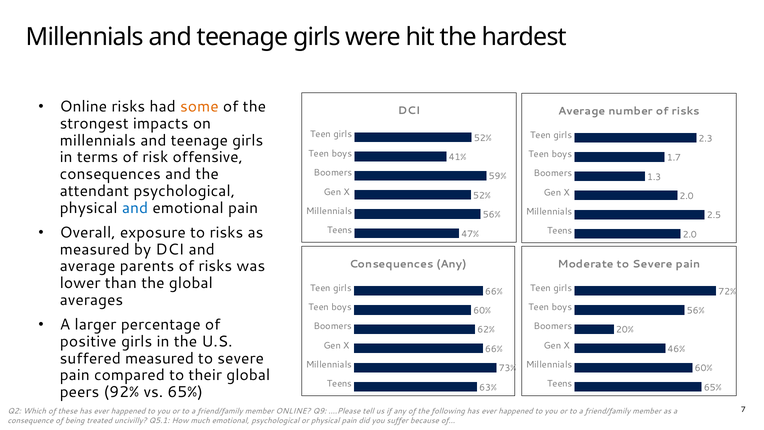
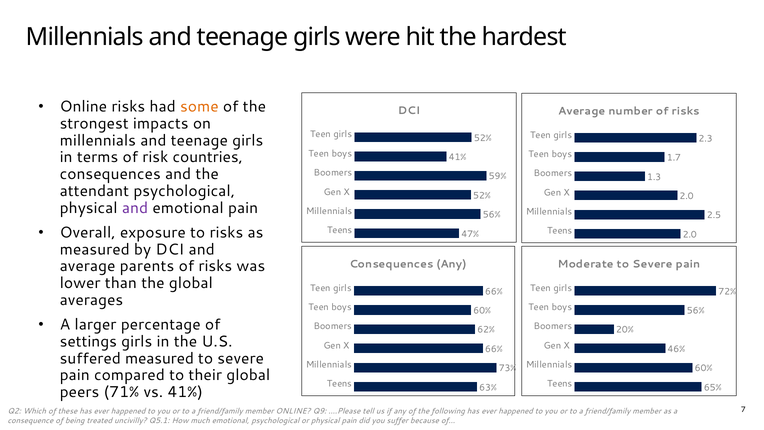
offensive: offensive -> countries (208, 157)
and colour: blue -> purple (135, 208)
positive: positive -> settings (88, 341)
92%: 92% -> 71% (121, 392)
vs 65%: 65% -> 41% (185, 392)
